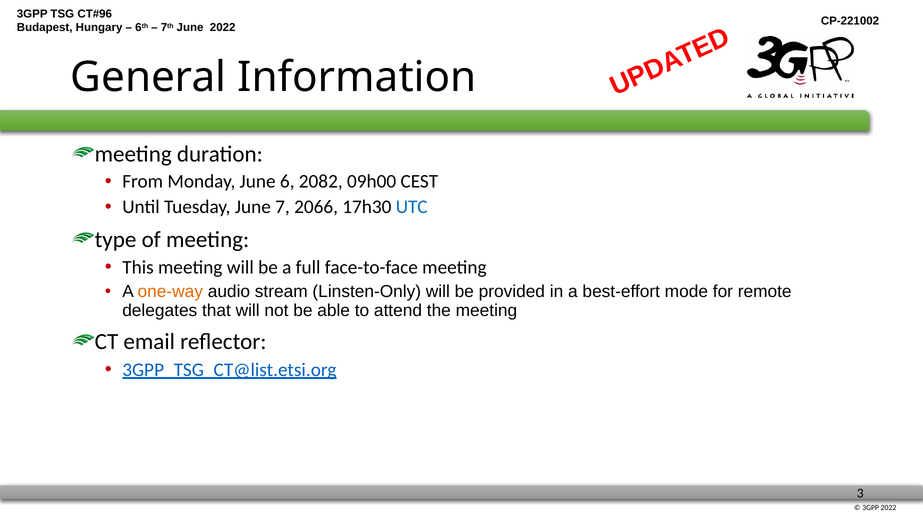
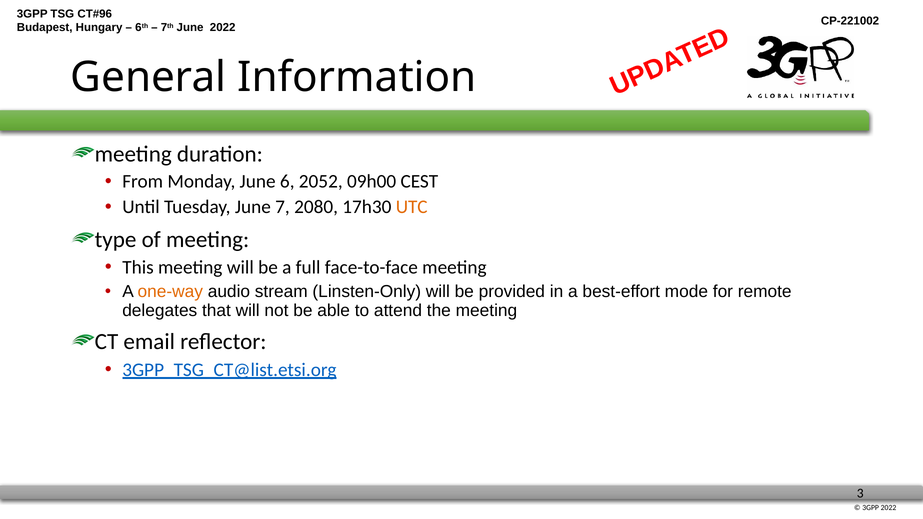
2082: 2082 -> 2052 (321, 182)
2066: 2066 -> 2080 (316, 207)
UTC colour: blue -> orange (412, 207)
